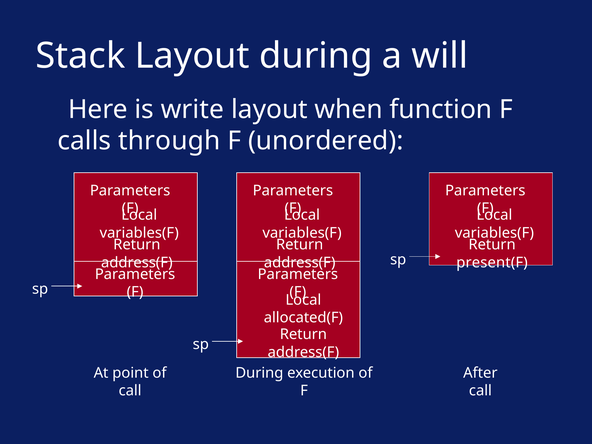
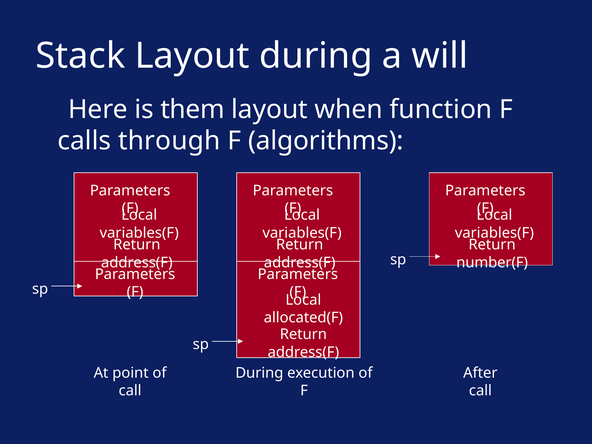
write: write -> them (193, 109)
unordered: unordered -> algorithms (326, 141)
present(F: present(F -> number(F (492, 262)
